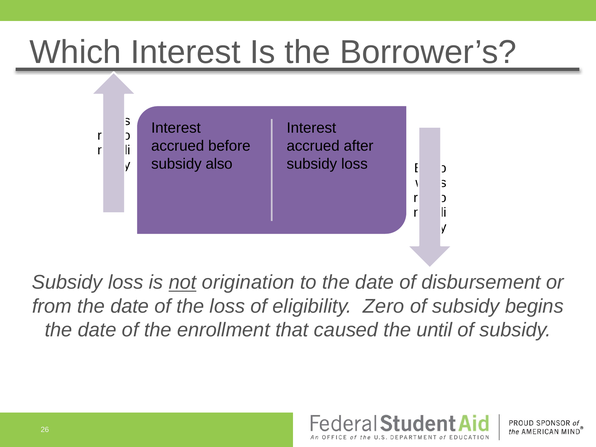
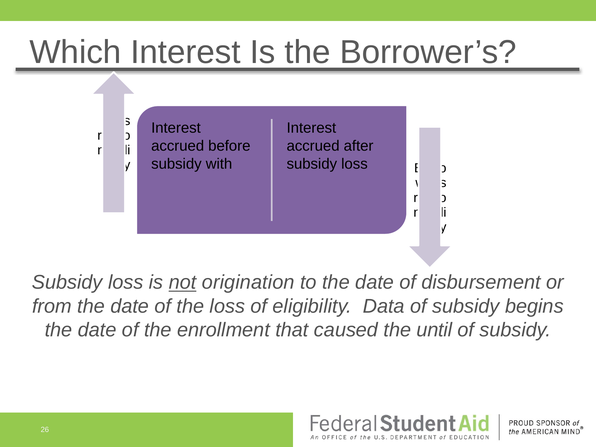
also: also -> with (219, 164)
Zero: Zero -> Data (384, 306)
